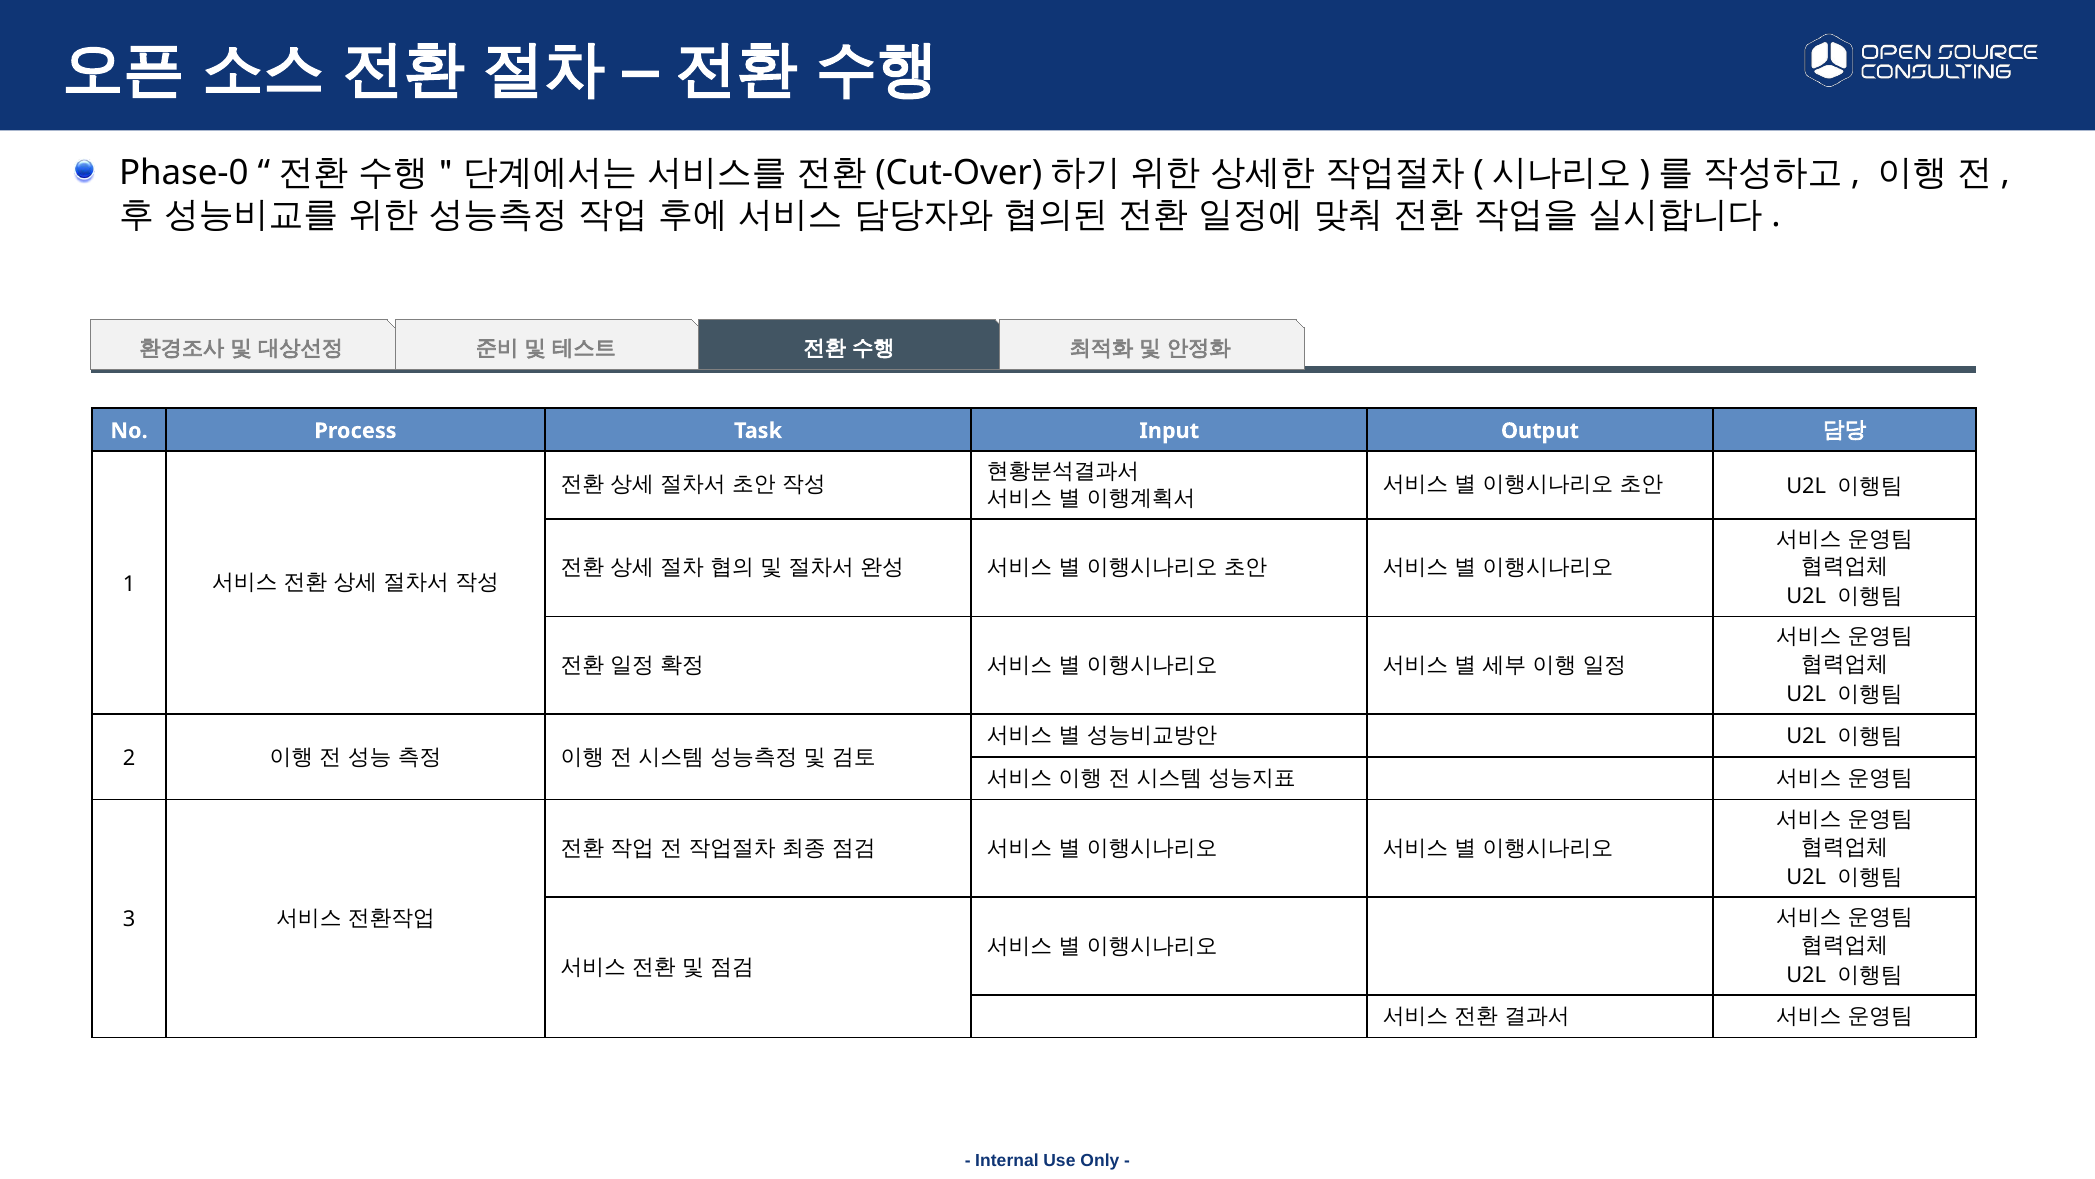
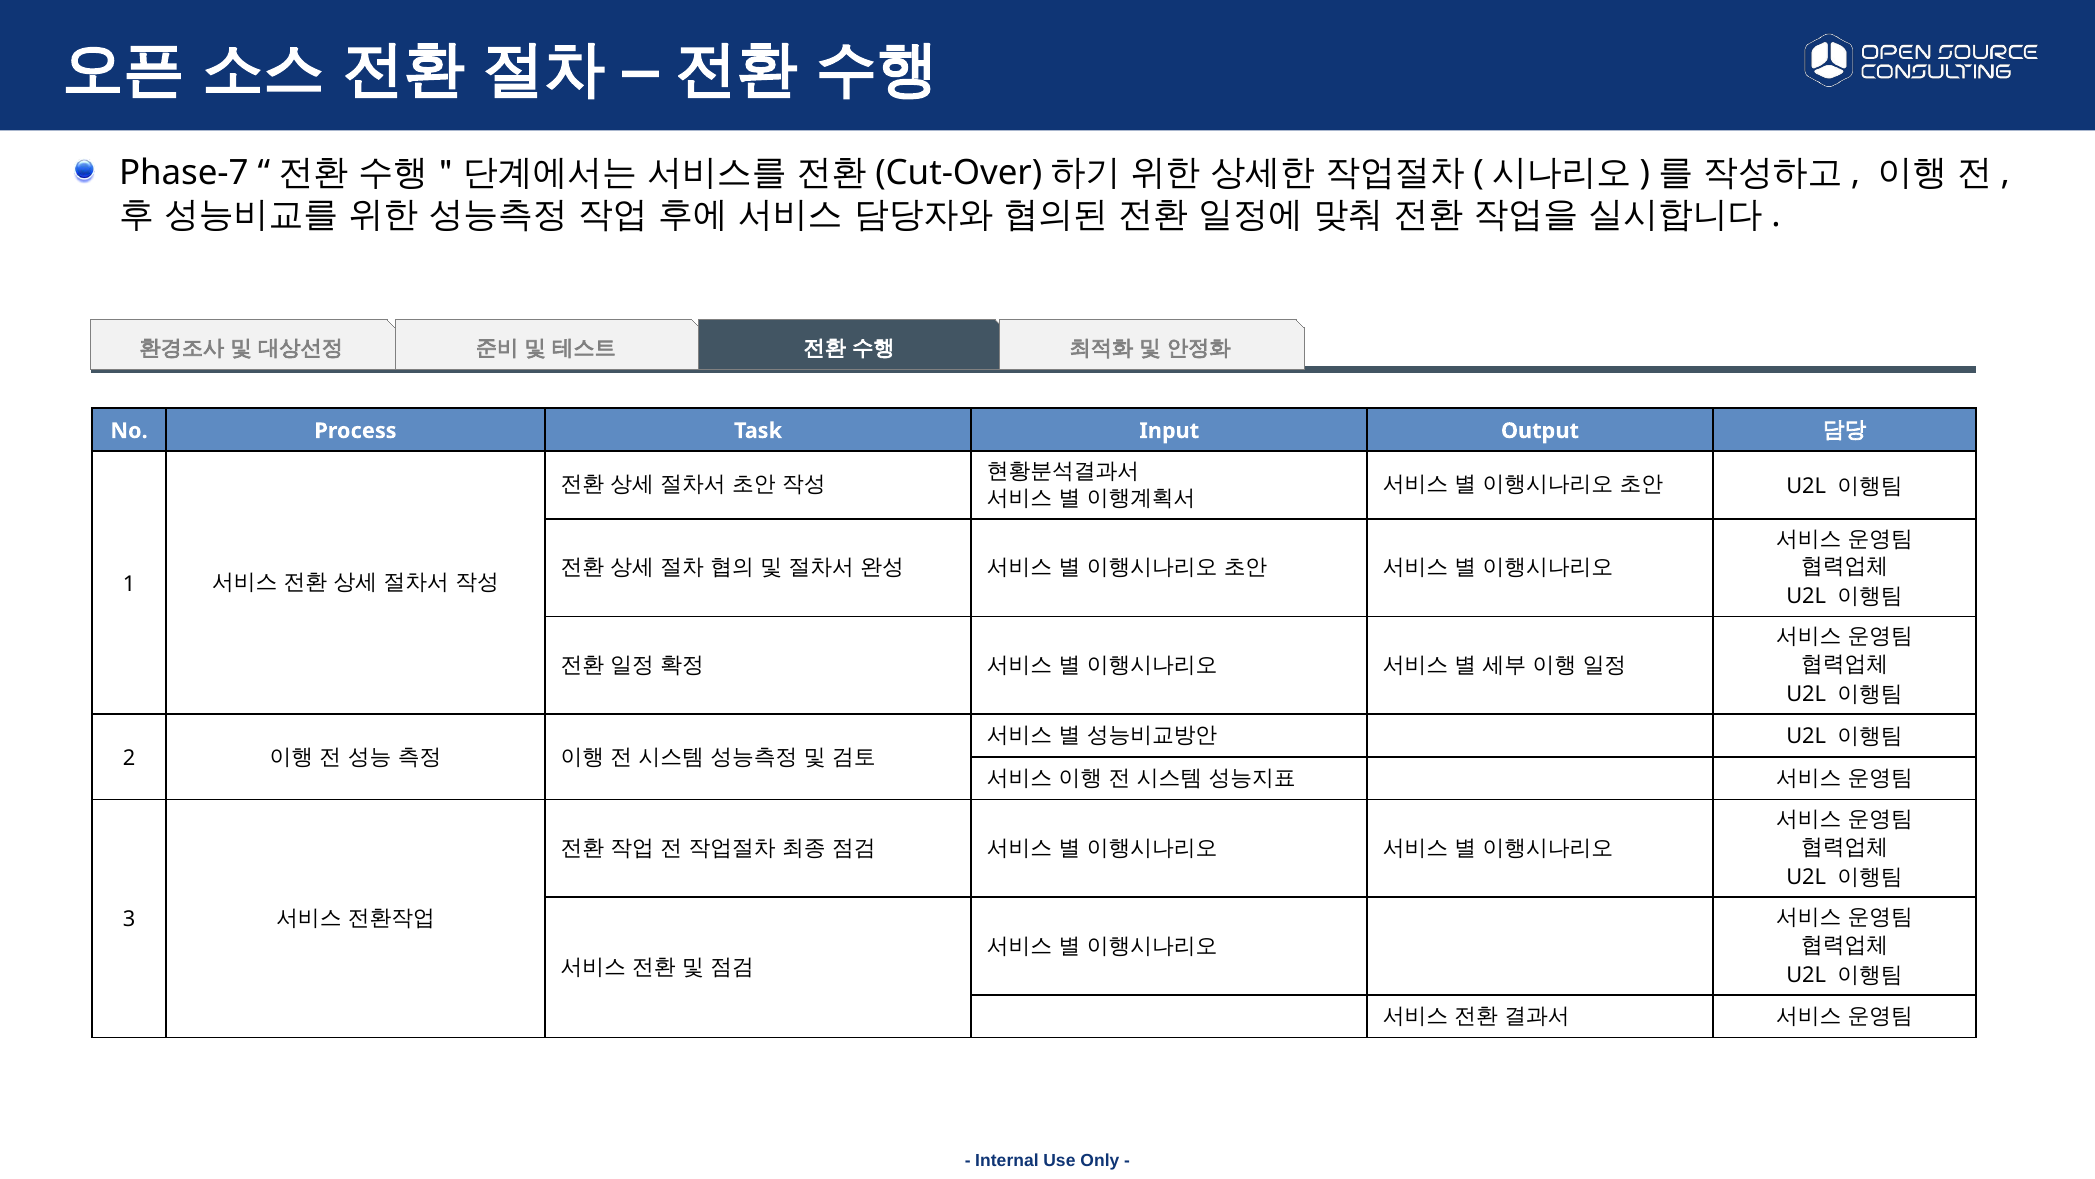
Phase-0: Phase-0 -> Phase-7 (184, 173)
